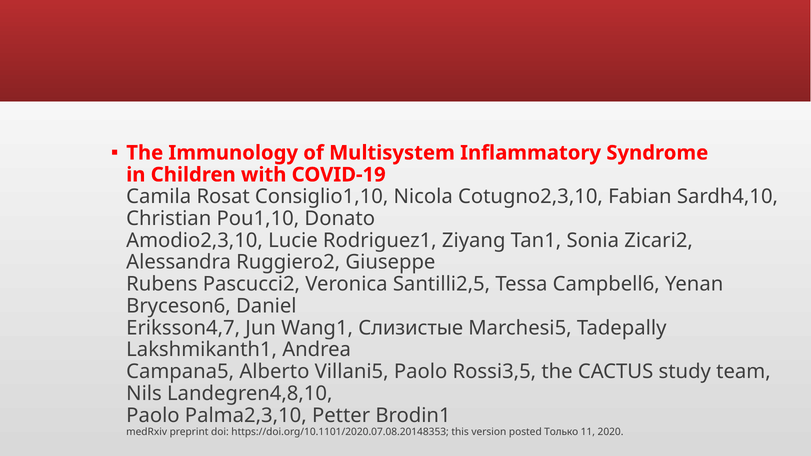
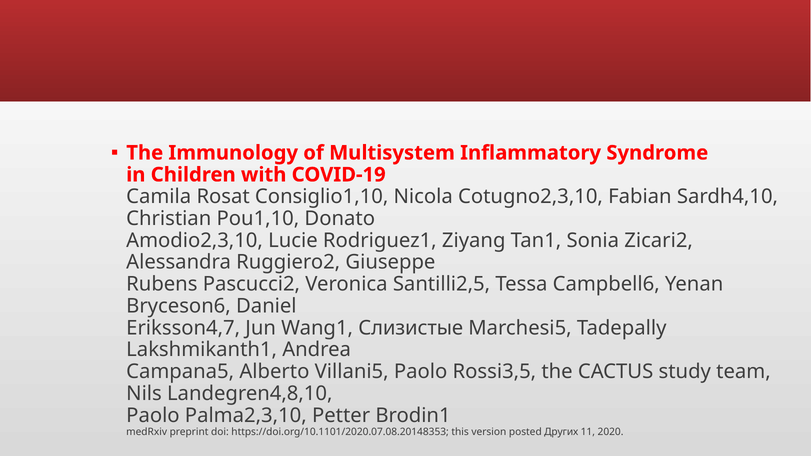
Только: Только -> Других (561, 432)
